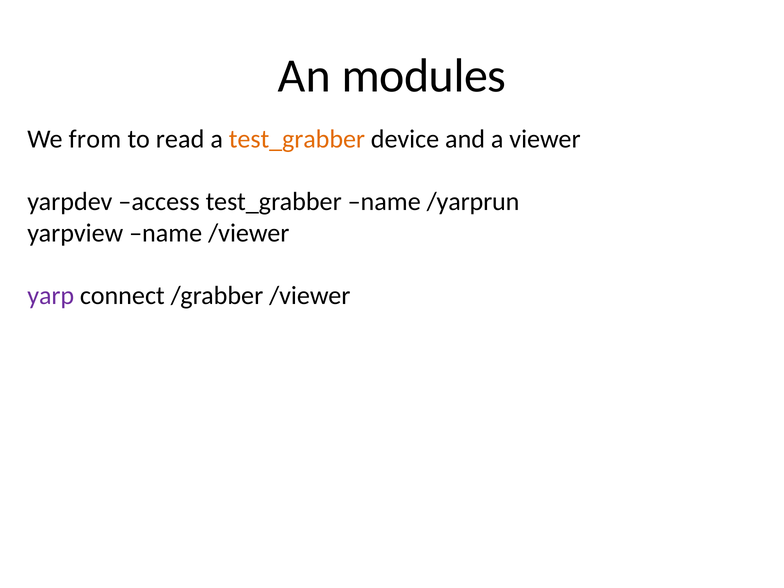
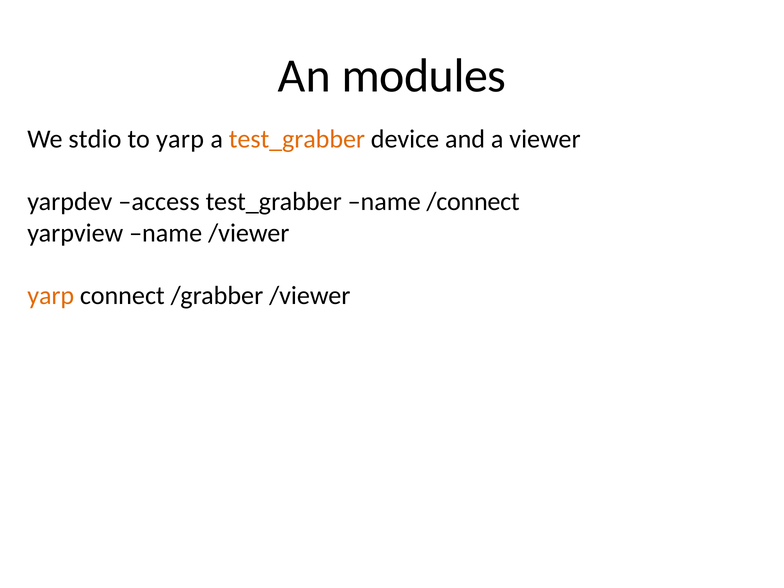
from: from -> stdio (95, 139)
to read: read -> yarp (180, 139)
/yarprun: /yarprun -> /connect (473, 202)
yarp colour: purple -> orange (51, 296)
